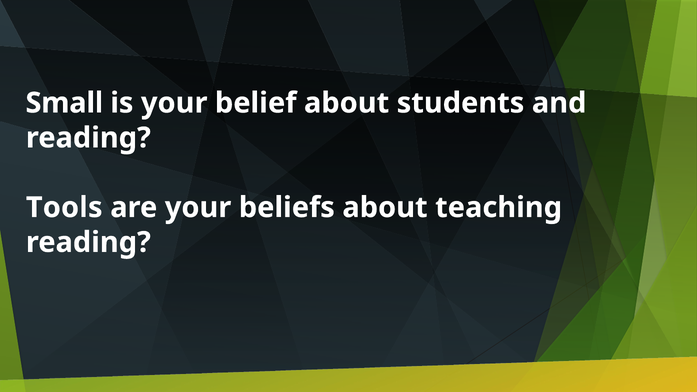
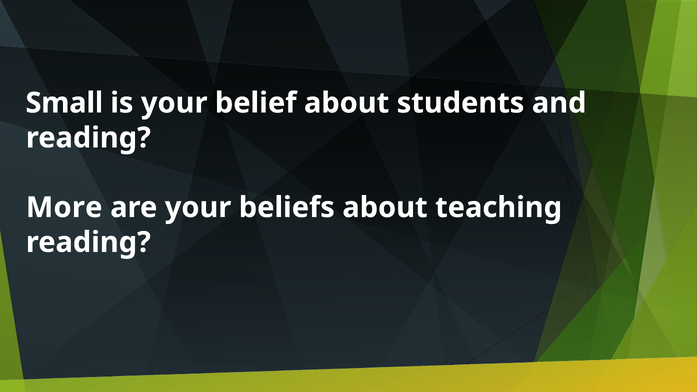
Tools: Tools -> More (64, 208)
